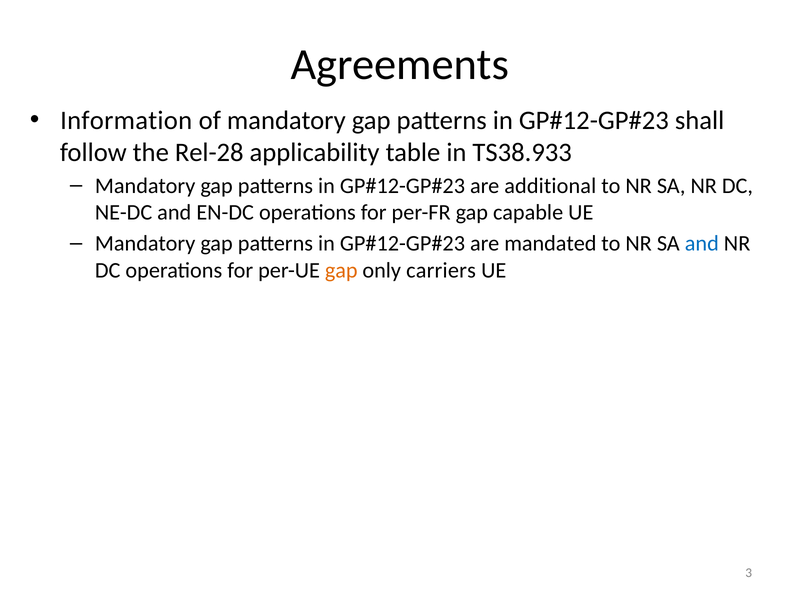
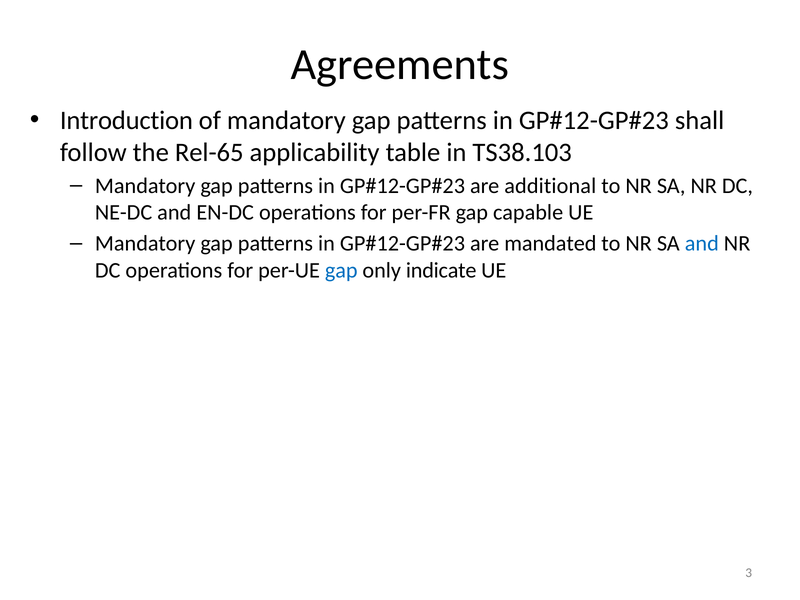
Information: Information -> Introduction (126, 120)
Rel-28: Rel-28 -> Rel-65 (209, 152)
TS38.933: TS38.933 -> TS38.103 (522, 152)
gap colour: orange -> blue (341, 270)
carriers: carriers -> indicate (441, 270)
